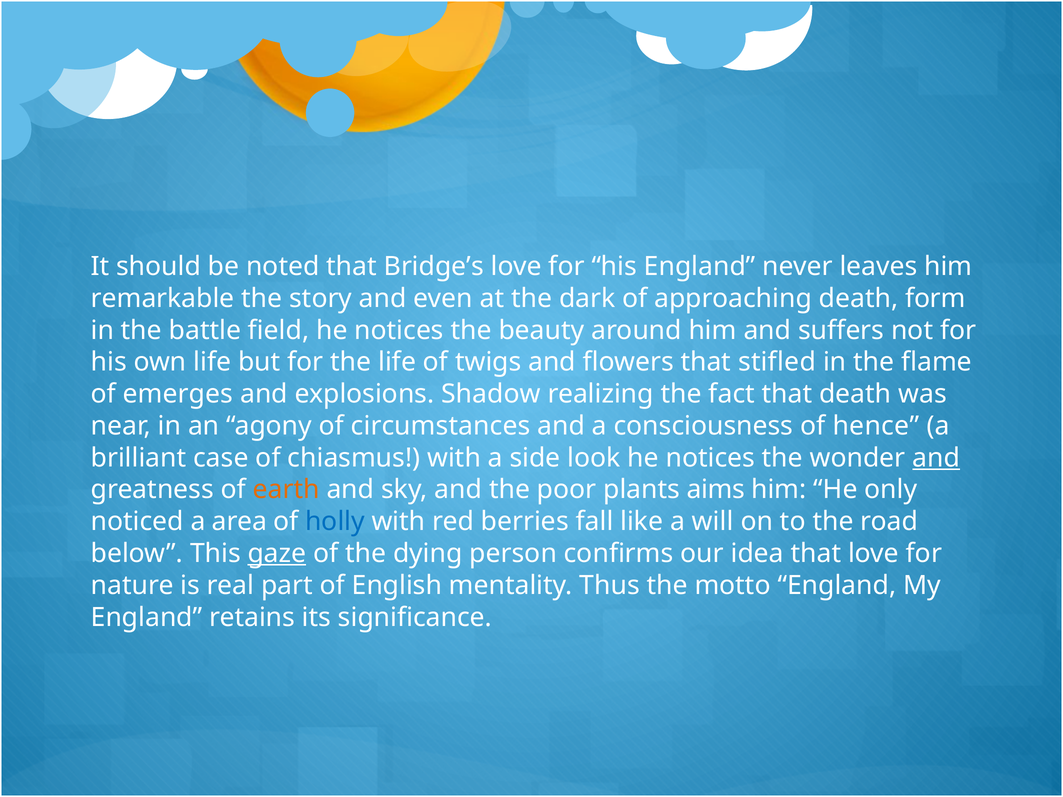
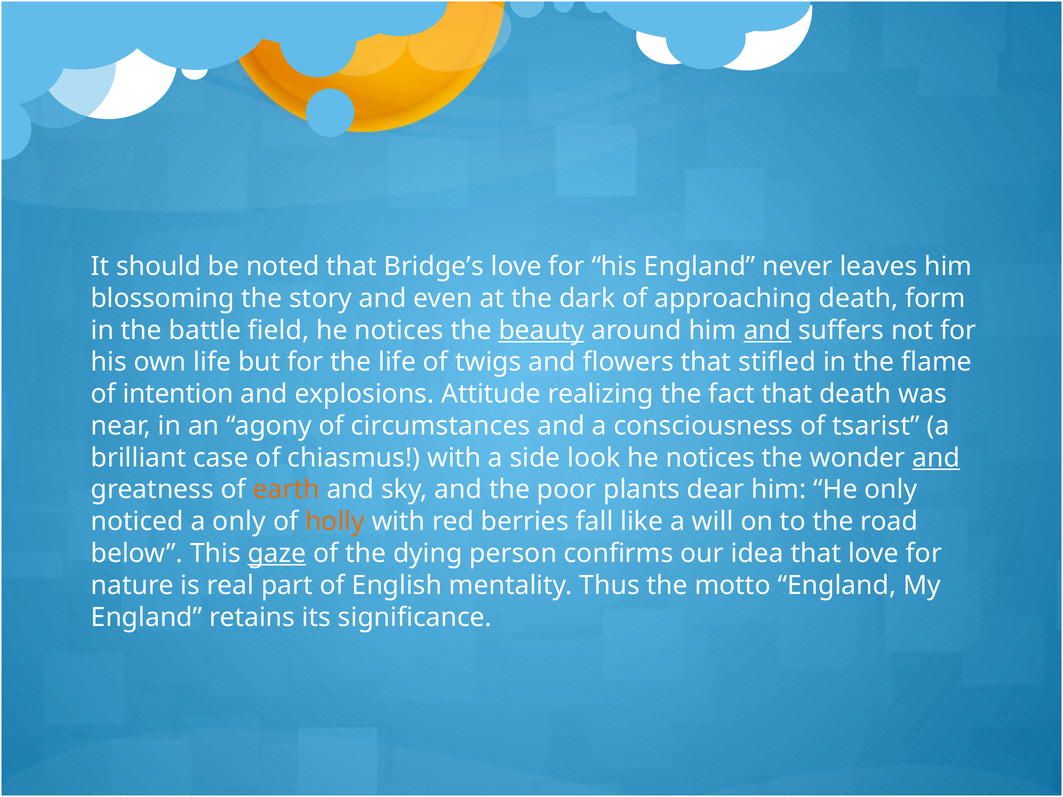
remarkable: remarkable -> blossoming (163, 299)
beauty underline: none -> present (541, 330)
and underline: none -> present (767, 330)
emerges: emerges -> intention (178, 394)
Shadow: Shadow -> Attitude (491, 394)
hence: hence -> tsarist (876, 426)
aims: aims -> dear (716, 490)
a area: area -> only (239, 522)
holly colour: blue -> orange (335, 522)
